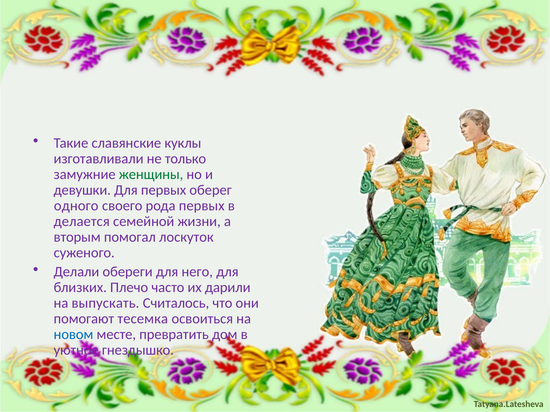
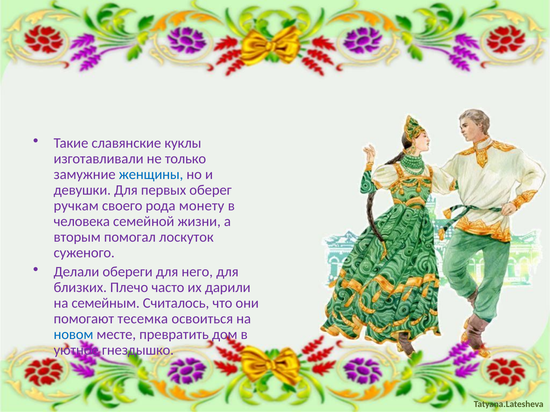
женщины colour: green -> blue (151, 175)
одного: одного -> ручкам (76, 206)
рода первых: первых -> монету (202, 206)
делается: делается -> человека (82, 222)
выпускать: выпускать -> семейным (106, 303)
